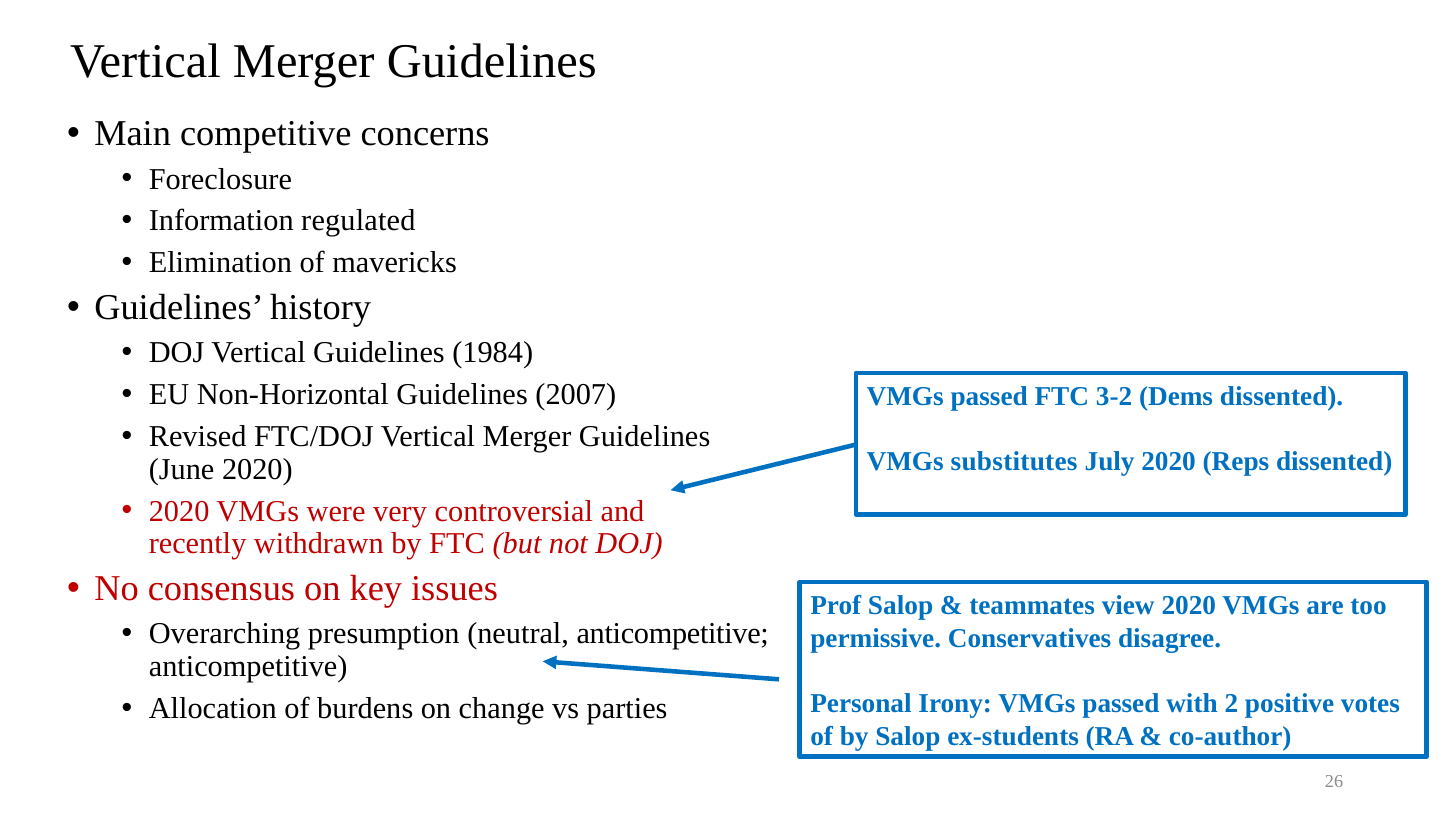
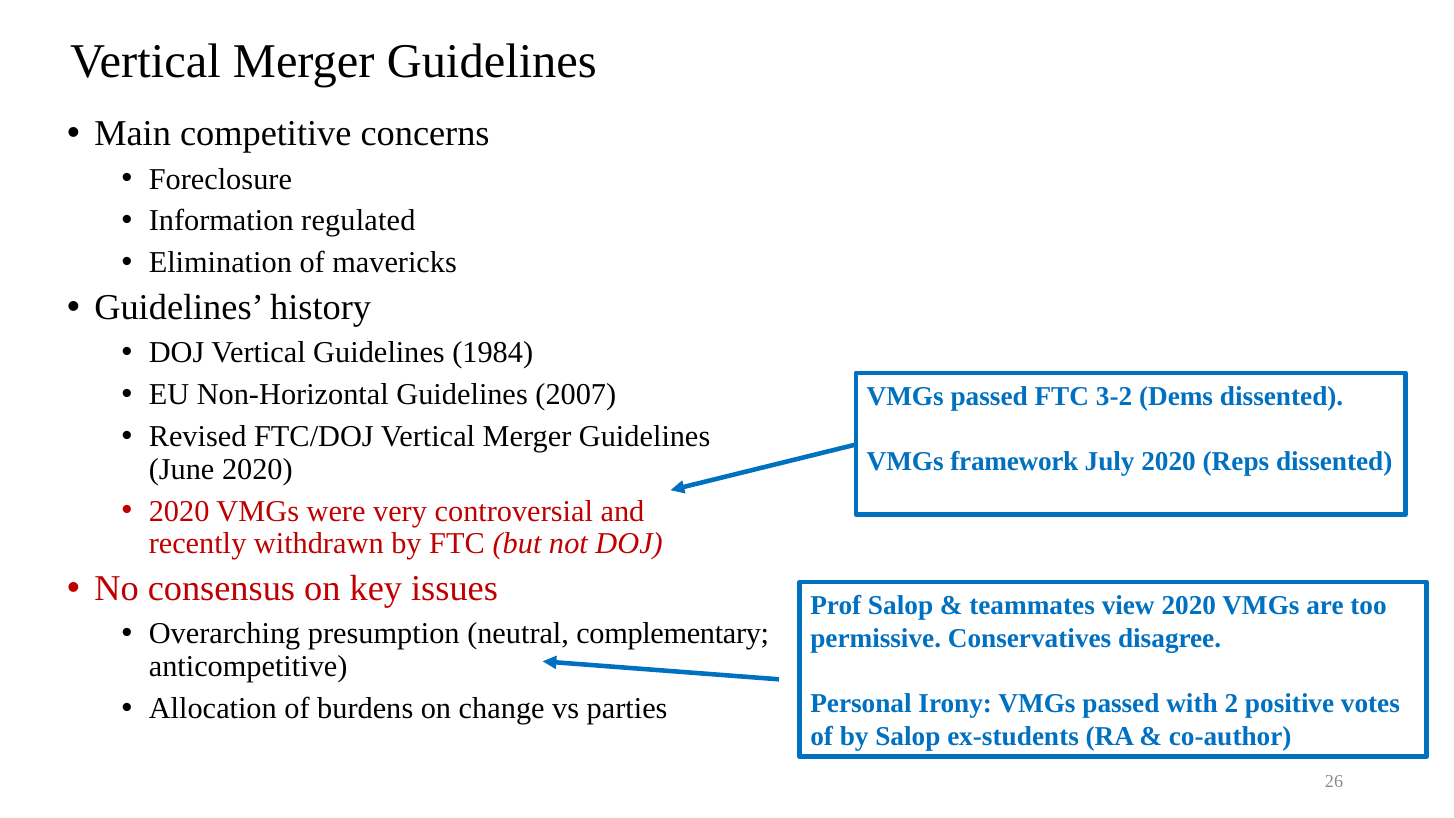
substitutes: substitutes -> framework (1014, 462)
neutral anticompetitive: anticompetitive -> complementary (673, 634)
